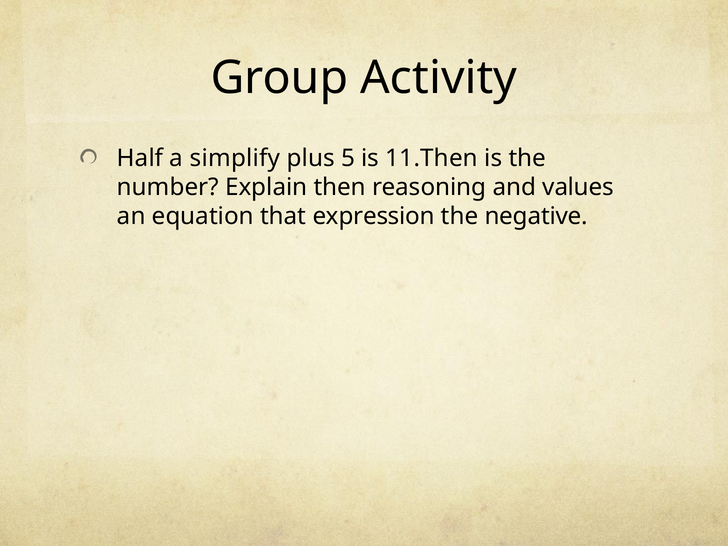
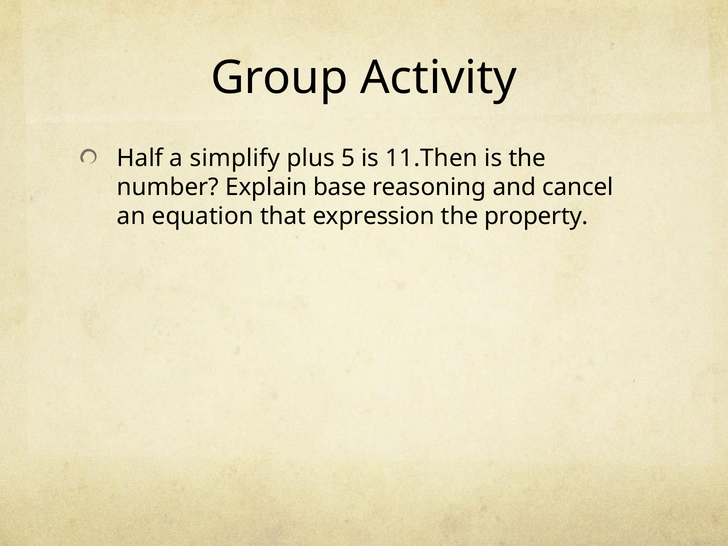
then: then -> base (340, 187)
values: values -> cancel (578, 187)
negative: negative -> property (536, 216)
